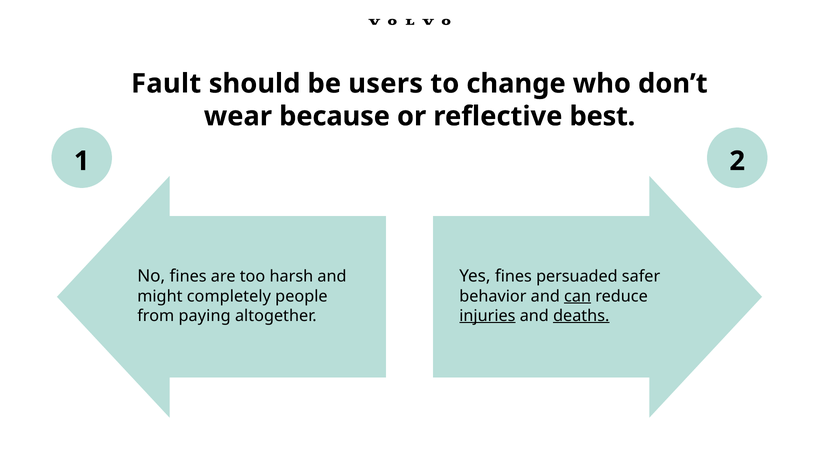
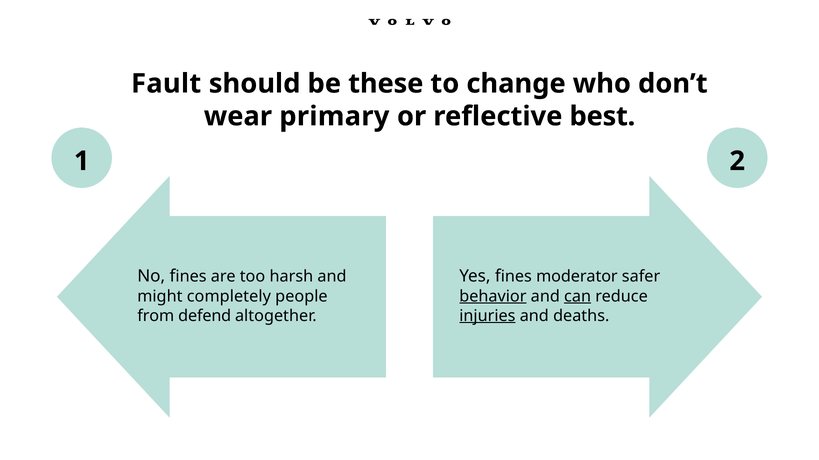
users: users -> these (386, 84)
because: because -> primary (334, 116)
persuaded: persuaded -> moderator (577, 277)
behavior underline: none -> present (493, 297)
paying: paying -> defend (205, 316)
deaths underline: present -> none (581, 316)
